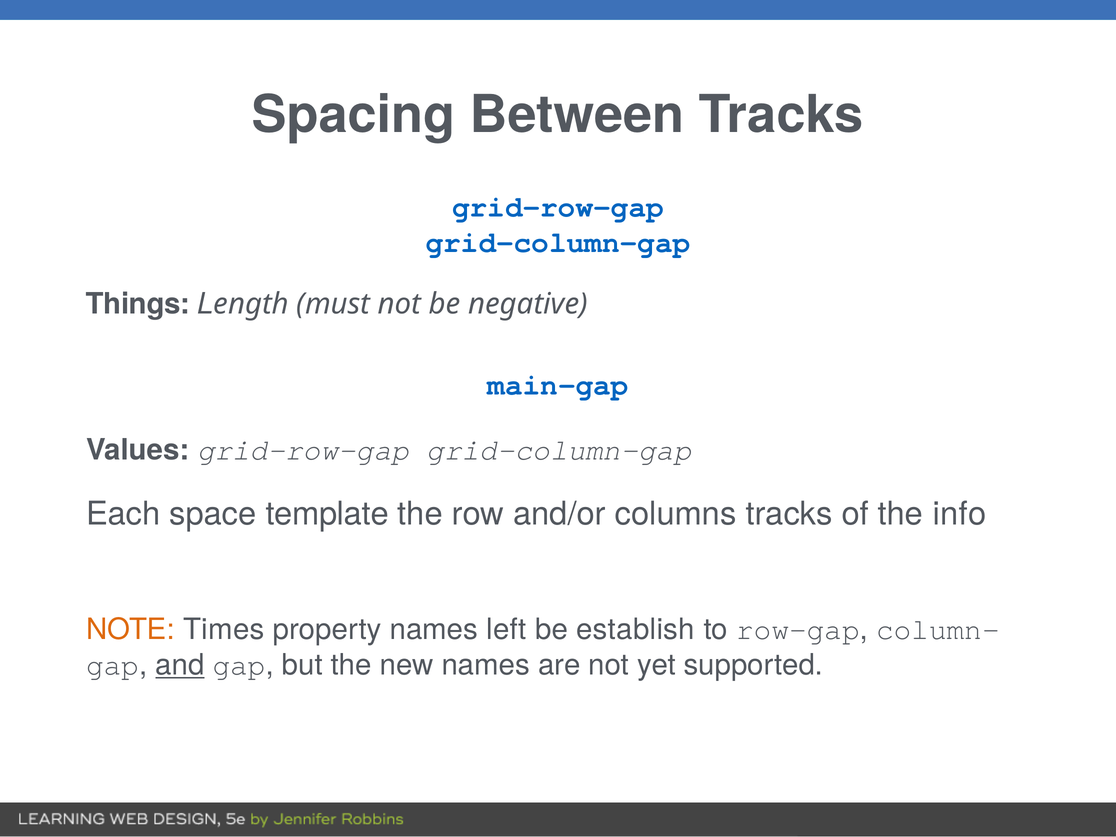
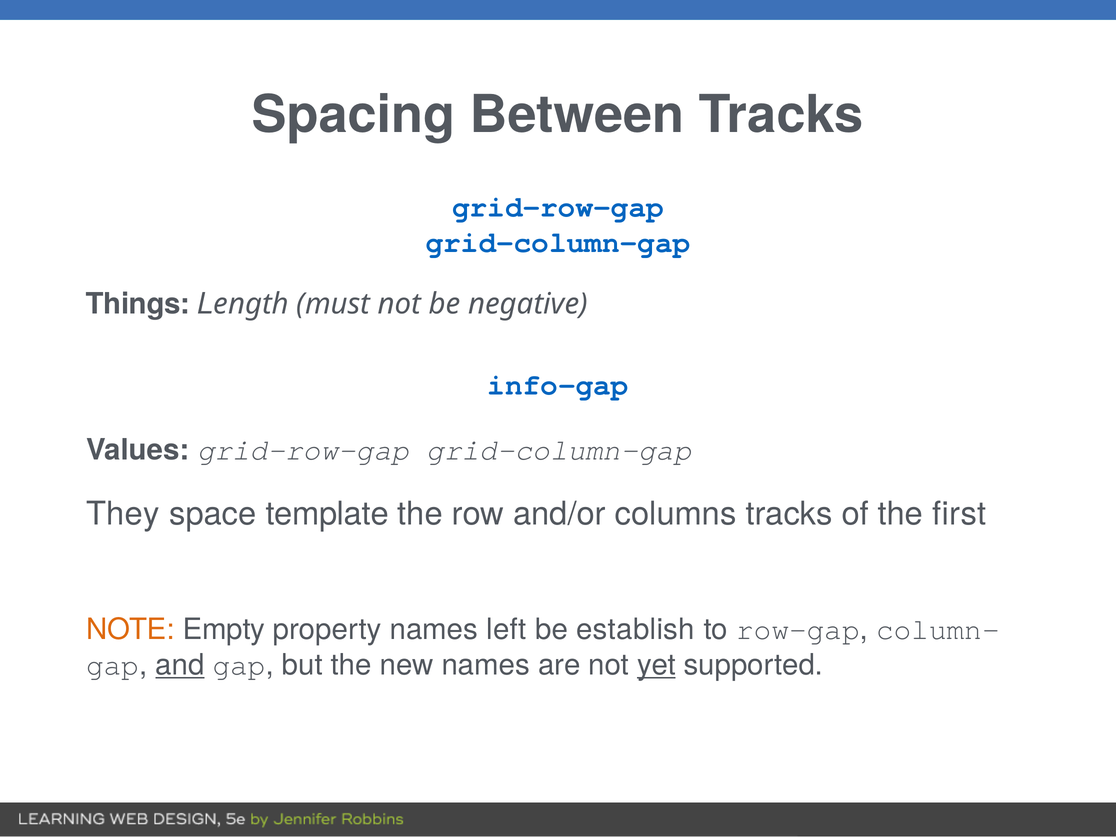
main-gap: main-gap -> info-gap (558, 385)
Each: Each -> They (123, 514)
info: info -> first (959, 514)
Times: Times -> Empty (224, 630)
yet underline: none -> present (656, 665)
